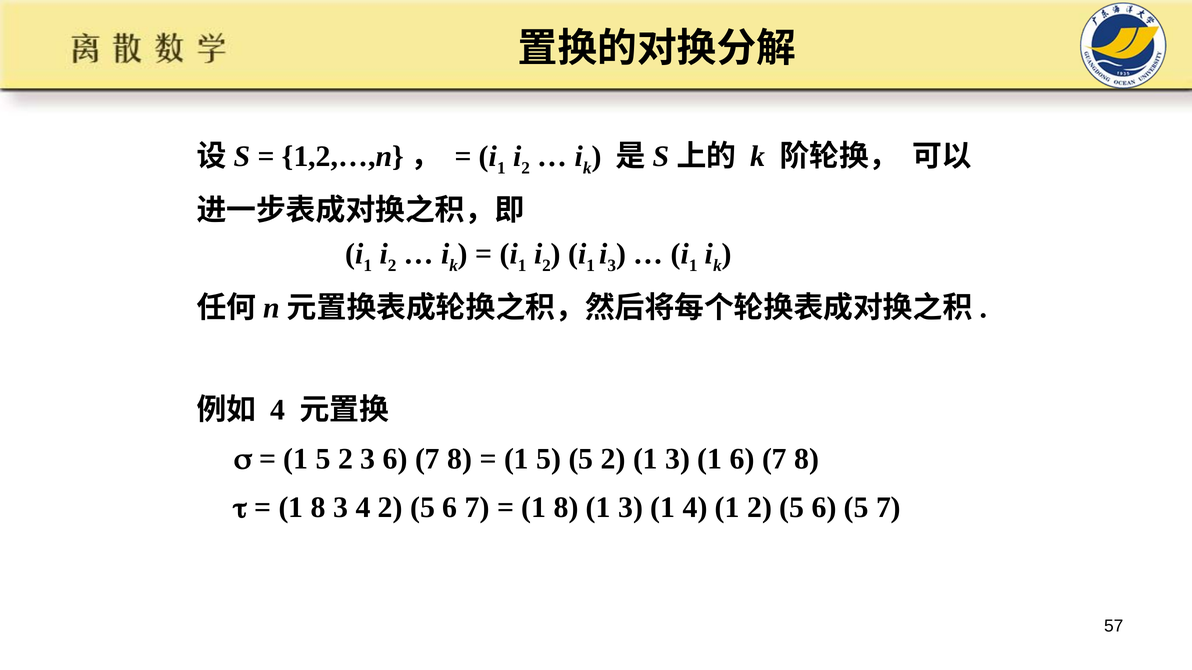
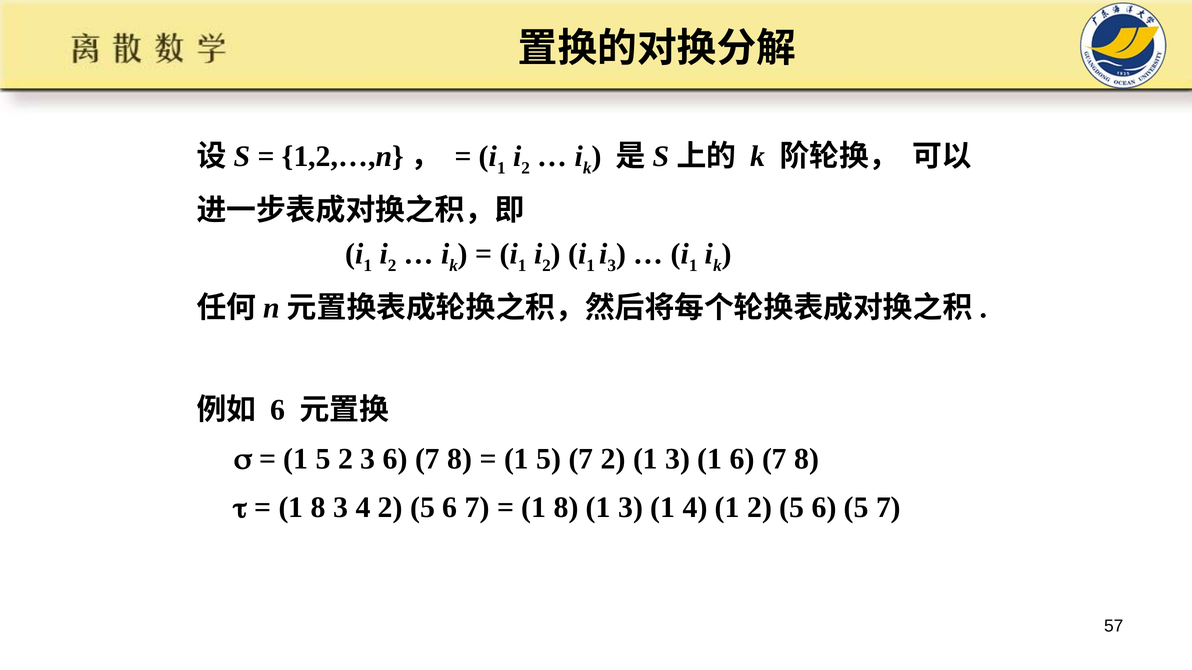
4: 4 -> 6 (277, 410)
1 5 5: 5 -> 7 (581, 459)
